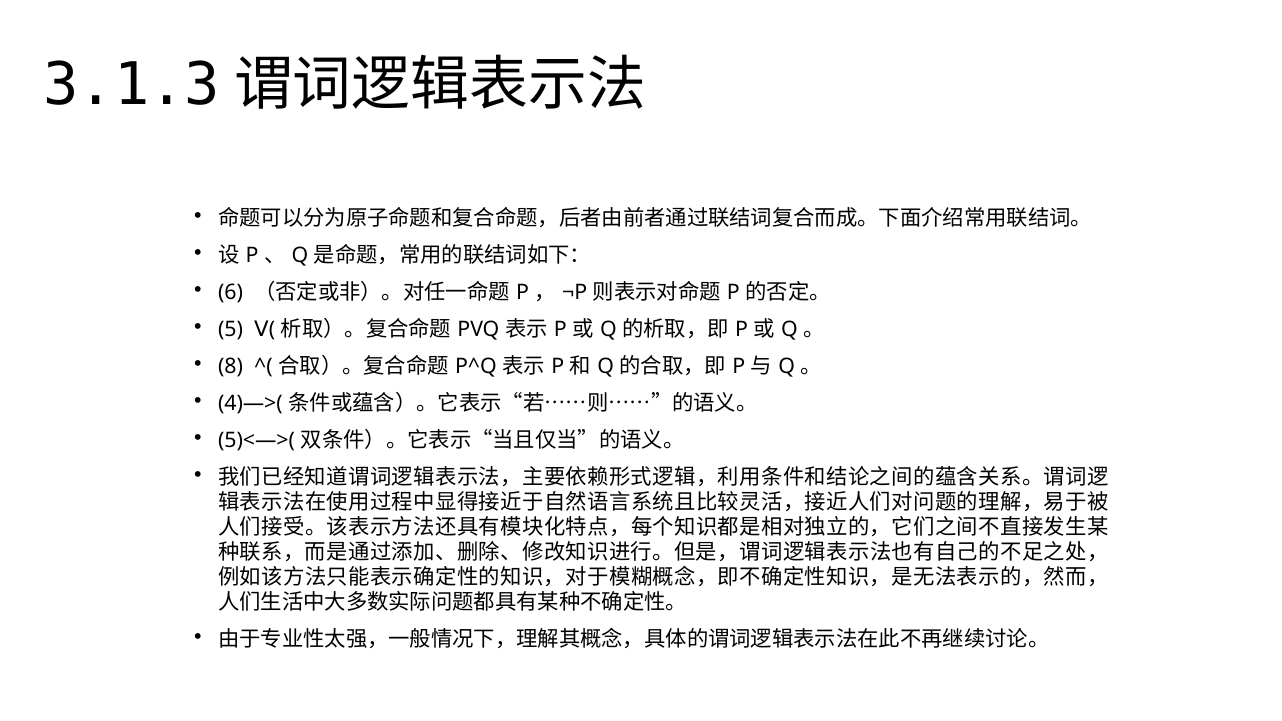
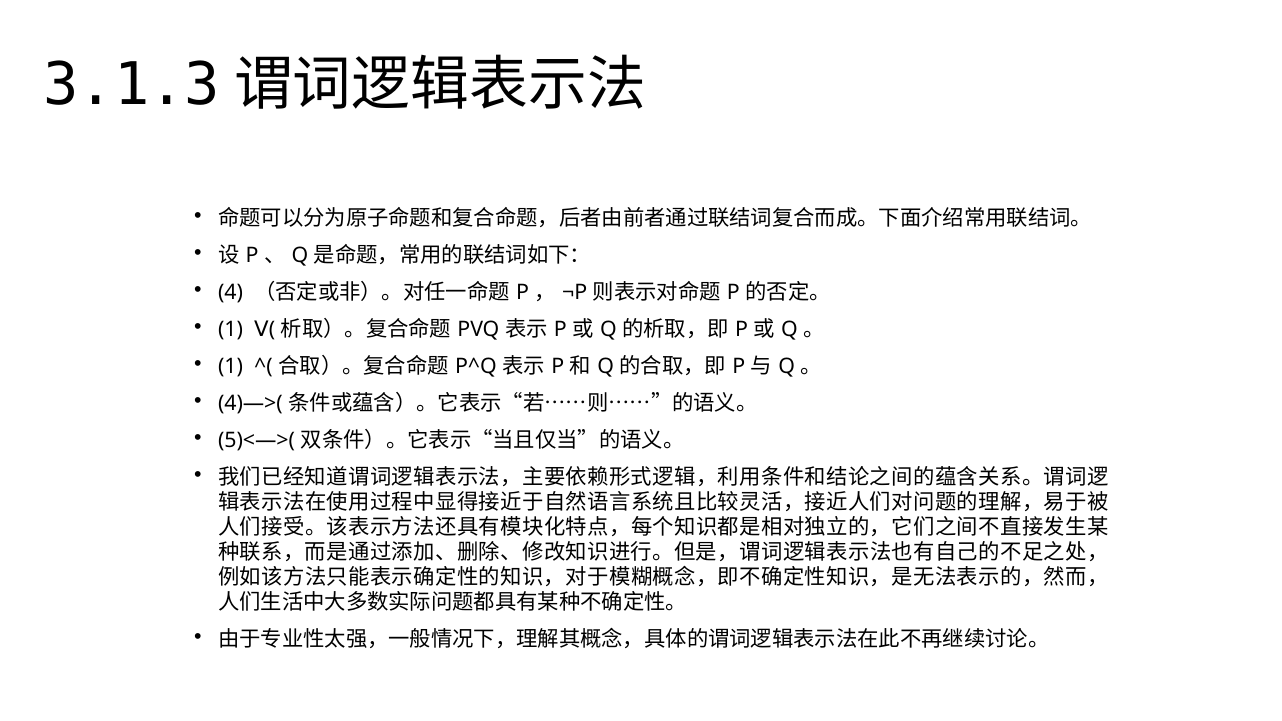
6: 6 -> 4 (231, 292)
5: 5 -> 1 (231, 329)
8: 8 -> 1 (231, 366)
